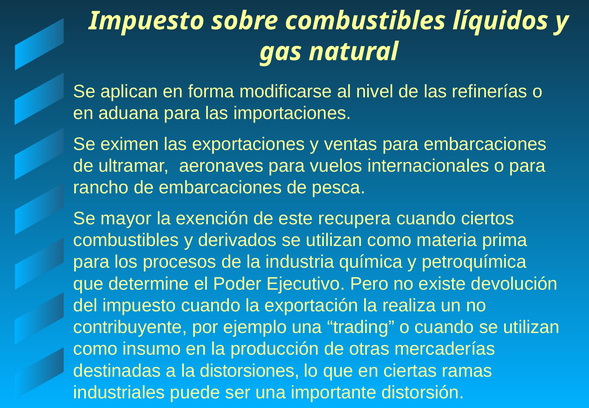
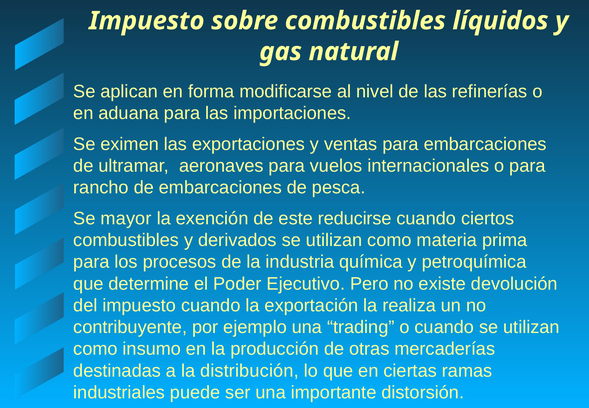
recupera: recupera -> reducirse (355, 218)
distorsiones: distorsiones -> distribución (249, 371)
